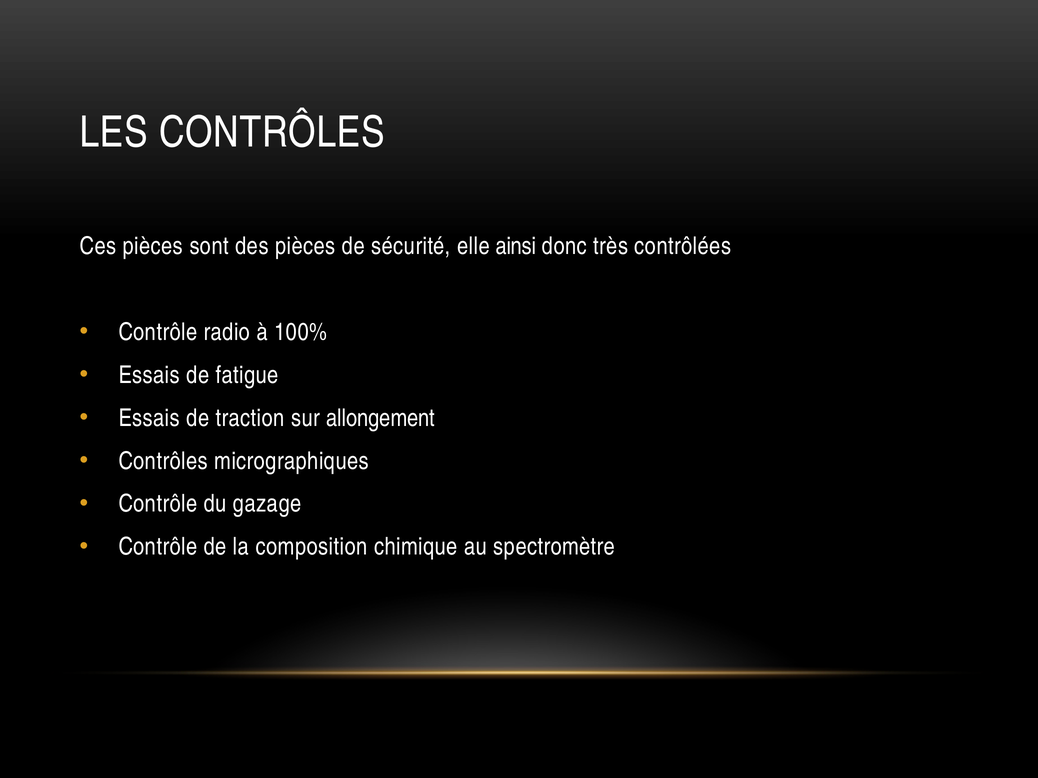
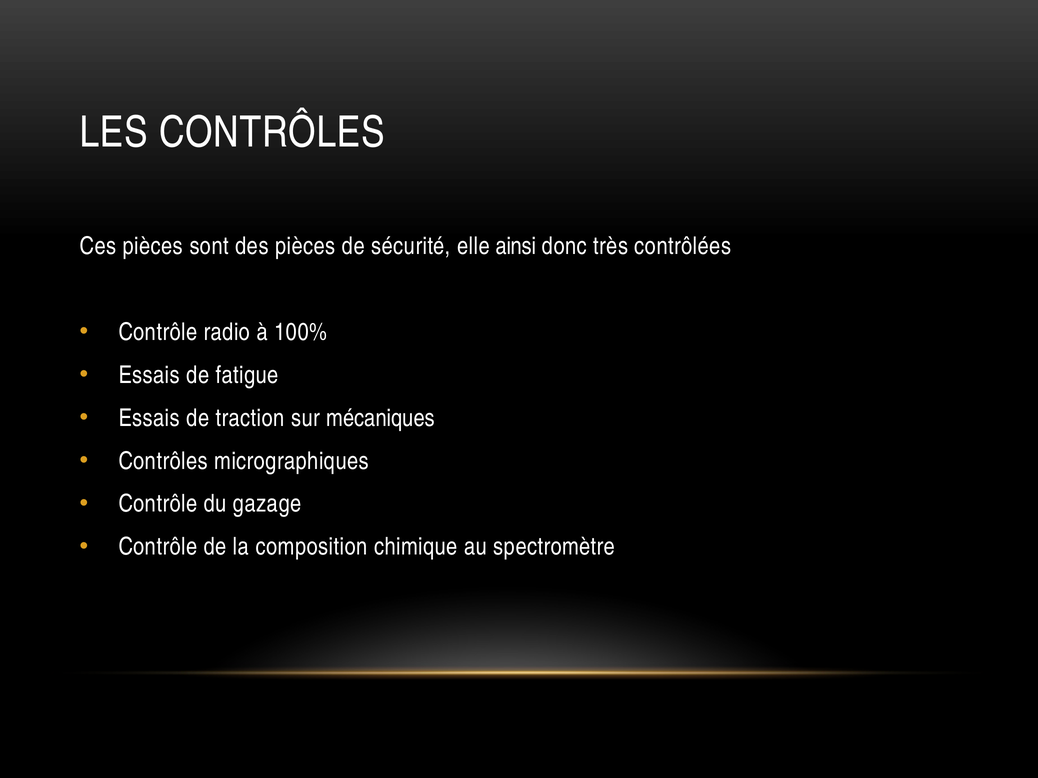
allongement: allongement -> mécaniques (381, 418)
